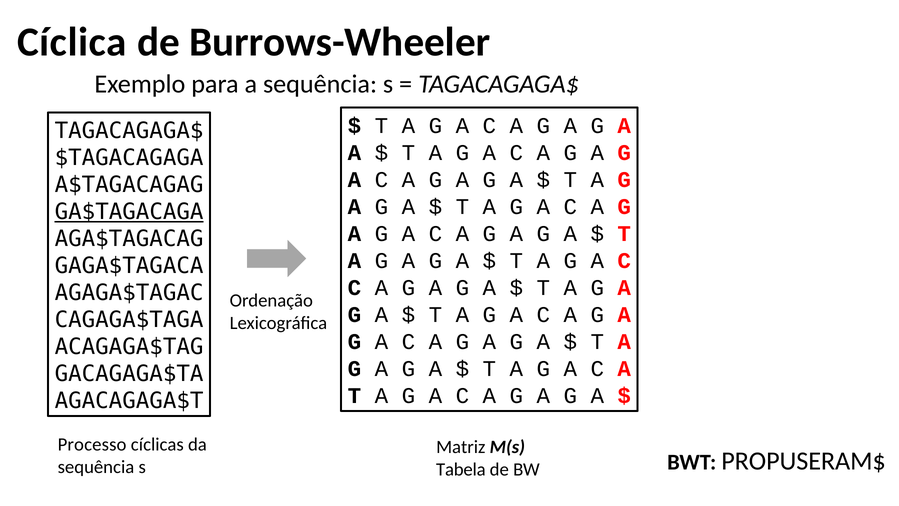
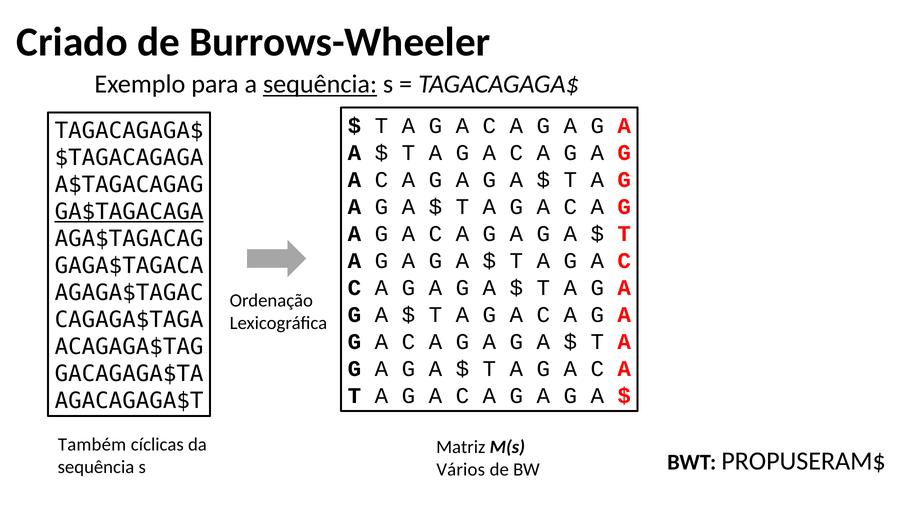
Cíclica: Cíclica -> Criado (72, 42)
sequência underline: none -> present (320, 84)
Processo: Processo -> Também (92, 444)
Tabela: Tabela -> Vários (461, 469)
